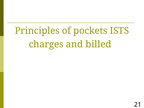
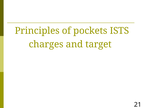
billed: billed -> target (98, 44)
